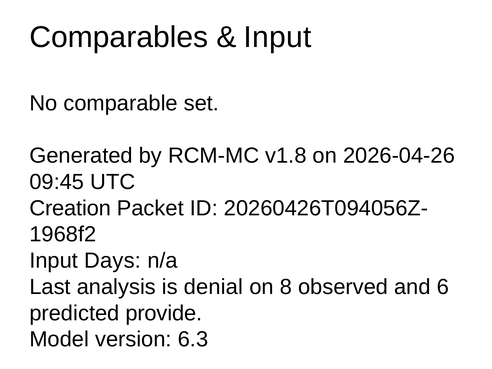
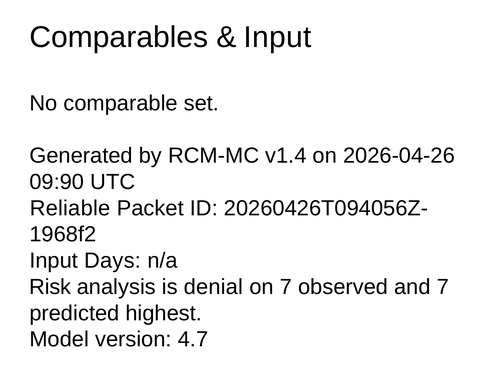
v1.8: v1.8 -> v1.4 (286, 156)
09:45: 09:45 -> 09:90 (57, 182)
Creation: Creation -> Reliable (70, 208)
Last: Last -> Risk (50, 287)
on 8: 8 -> 7 (286, 287)
and 6: 6 -> 7 (443, 287)
provide: provide -> highest (164, 313)
6.3: 6.3 -> 4.7 (193, 339)
